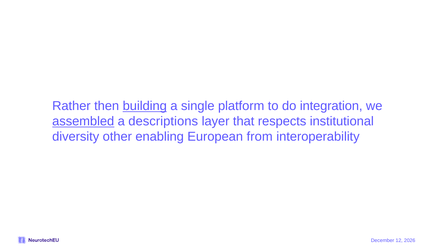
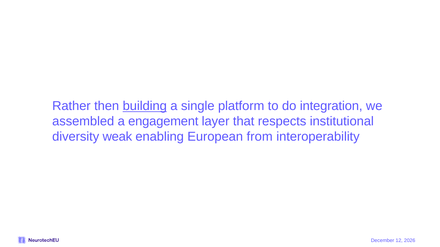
assembled underline: present -> none (83, 122)
descriptions: descriptions -> engagement (163, 122)
other: other -> weak (117, 137)
